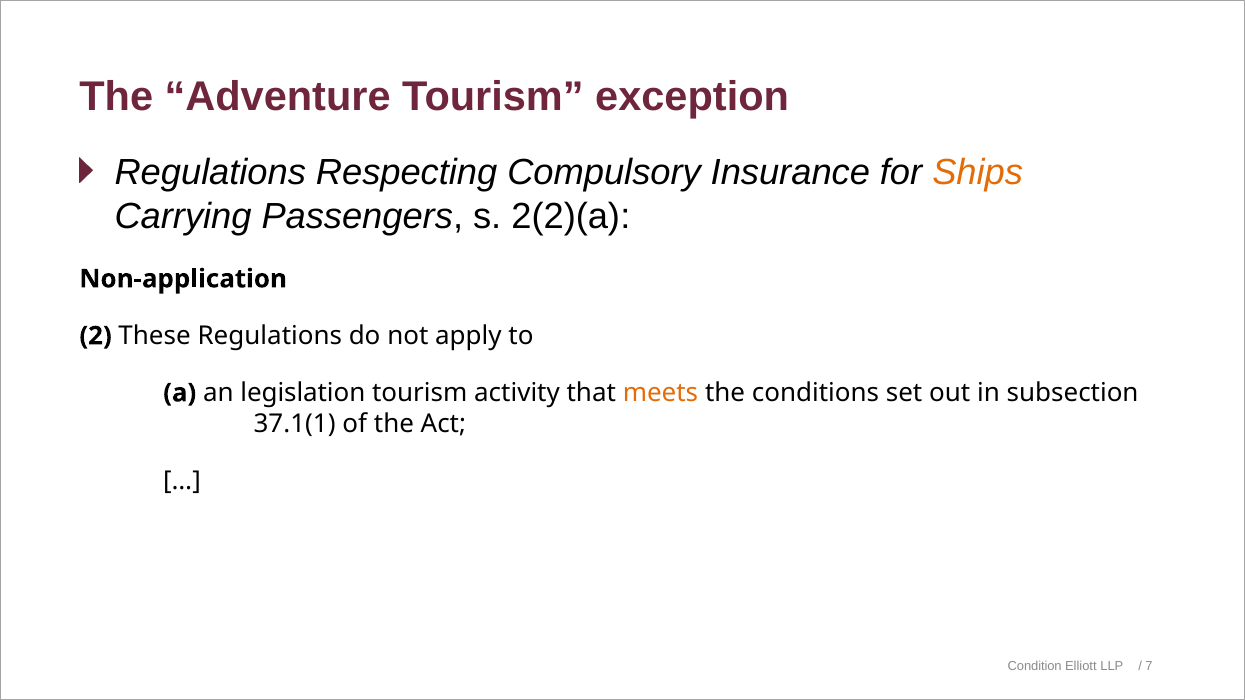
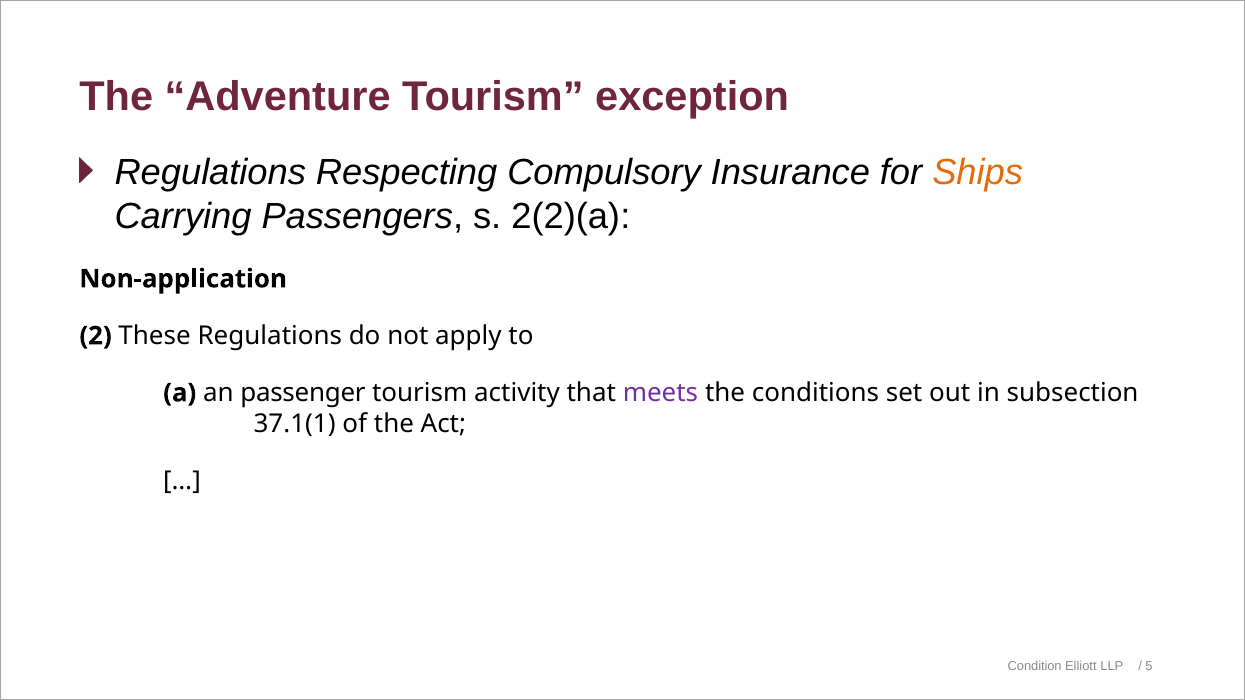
legislation: legislation -> passenger (303, 393)
meets colour: orange -> purple (660, 393)
7: 7 -> 5 (1149, 667)
